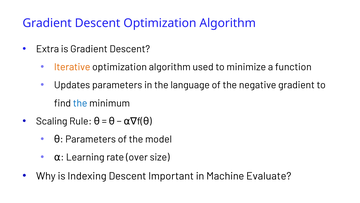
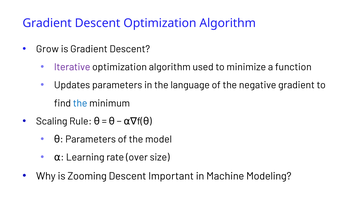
Extra: Extra -> Grow (47, 49)
Iterative colour: orange -> purple (72, 67)
Indexing: Indexing -> Zooming (87, 176)
Evaluate: Evaluate -> Modeling (269, 176)
